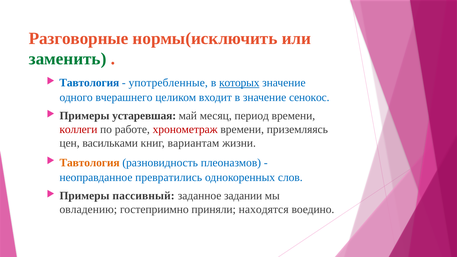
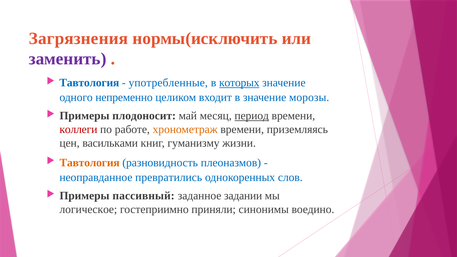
Разговорные: Разговорные -> Загрязнения (78, 38)
заменить colour: green -> purple (68, 59)
вчерашнего: вчерашнего -> непременно (124, 97)
сенокос: сенокос -> морозы (309, 97)
устаревшая: устаревшая -> плодоносит (144, 116)
период underline: none -> present (252, 116)
хронометраж colour: red -> orange (185, 130)
вариантам: вариантам -> гуманизму (194, 143)
овладению: овладению -> логическое (88, 210)
находятся: находятся -> синонимы (264, 210)
